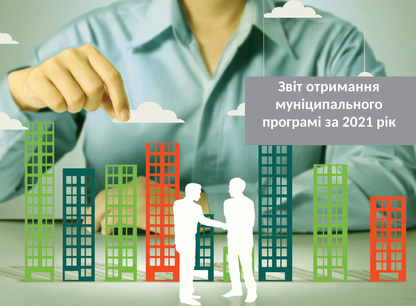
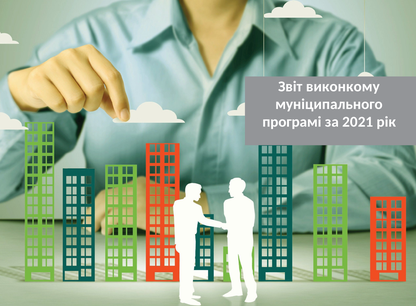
отримання: отримання -> виконкому (343, 86)
